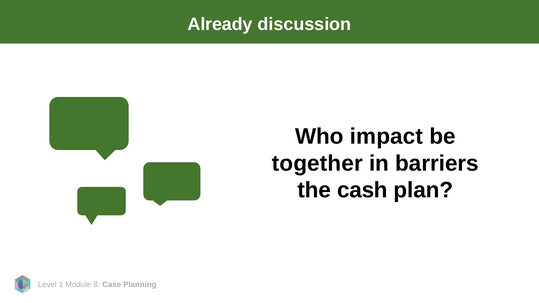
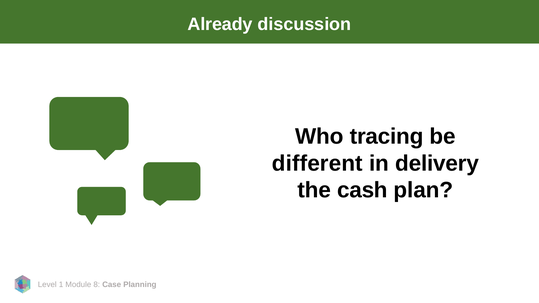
impact: impact -> tracing (387, 136)
together: together -> different (317, 163)
barriers: barriers -> delivery (437, 163)
